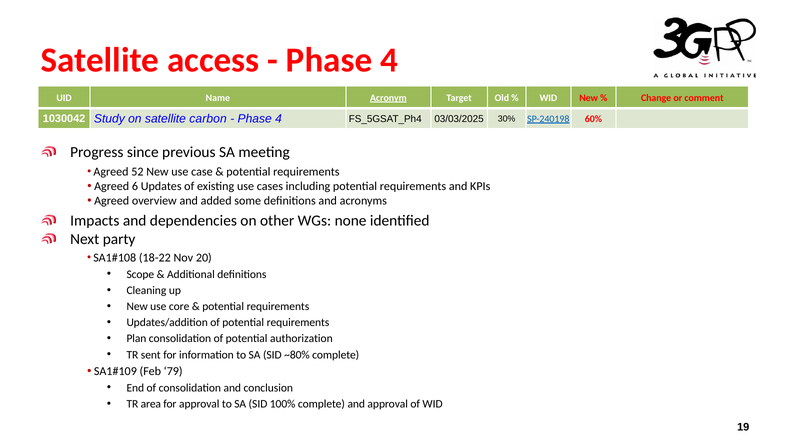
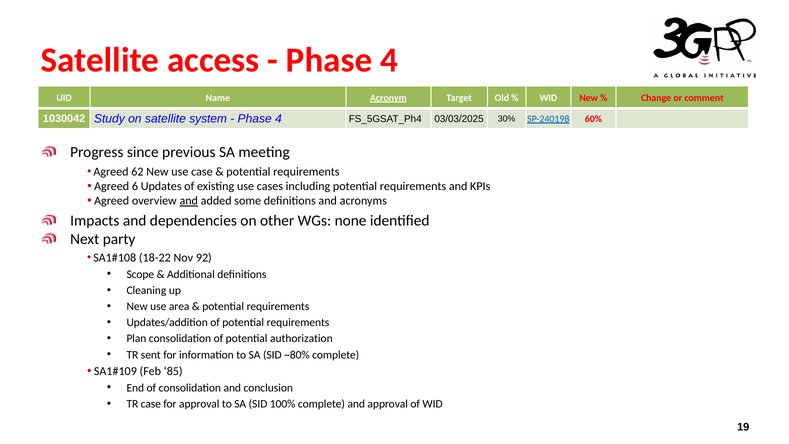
carbon: carbon -> system (208, 119)
52: 52 -> 62 (137, 172)
and underline: none -> present (189, 201)
20: 20 -> 92 (204, 258)
core: core -> area (179, 306)
79: 79 -> 85 (173, 371)
TR area: area -> case (151, 404)
